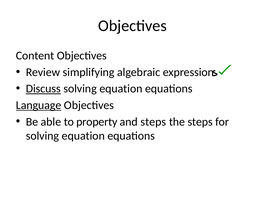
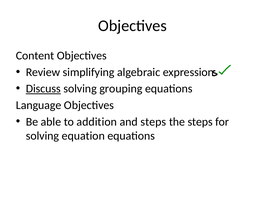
equation: equation -> grouping (121, 89)
Language underline: present -> none (39, 105)
property: property -> addition (97, 122)
